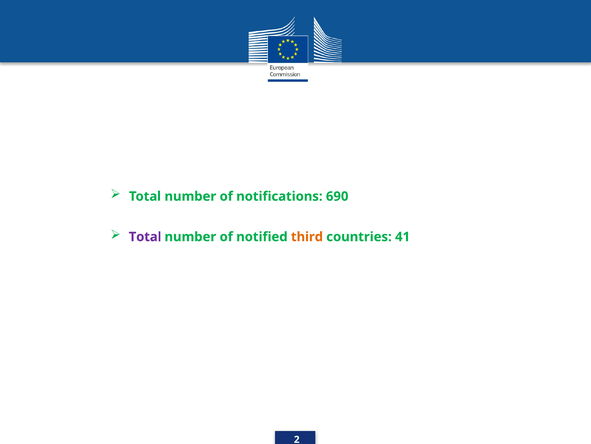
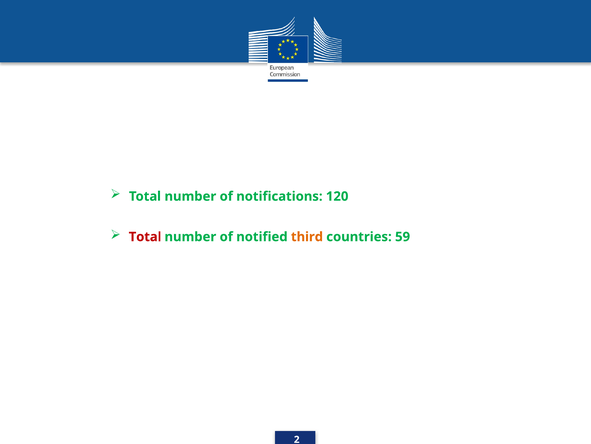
690: 690 -> 120 (337, 196)
Total colour: purple -> red (145, 236)
41: 41 -> 59 (403, 236)
